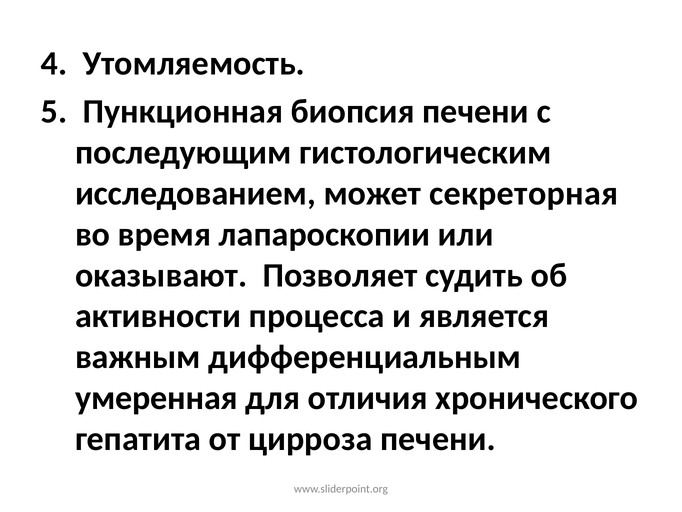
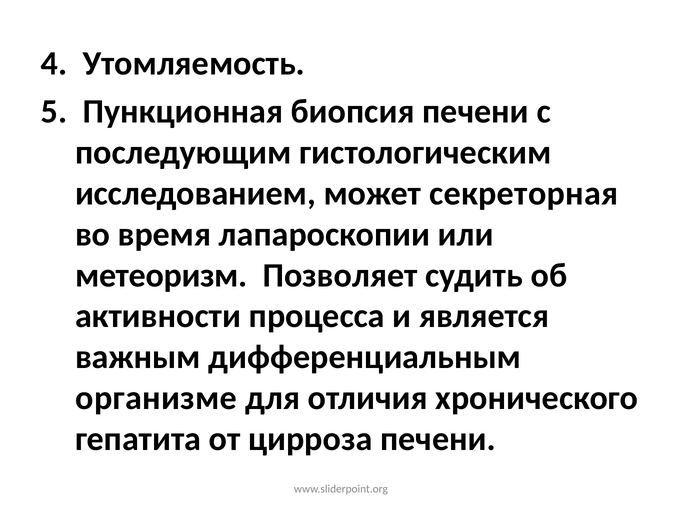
оказывают: оказывают -> метеоризм (161, 275)
умеренная: умеренная -> организме (156, 398)
